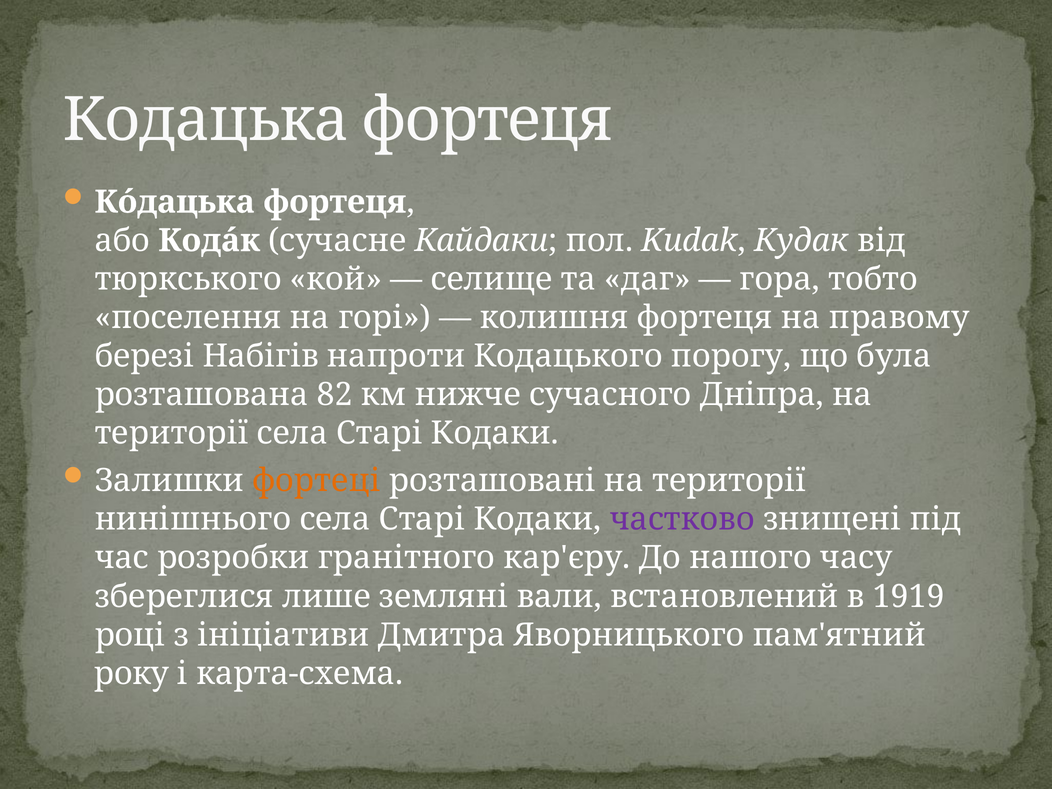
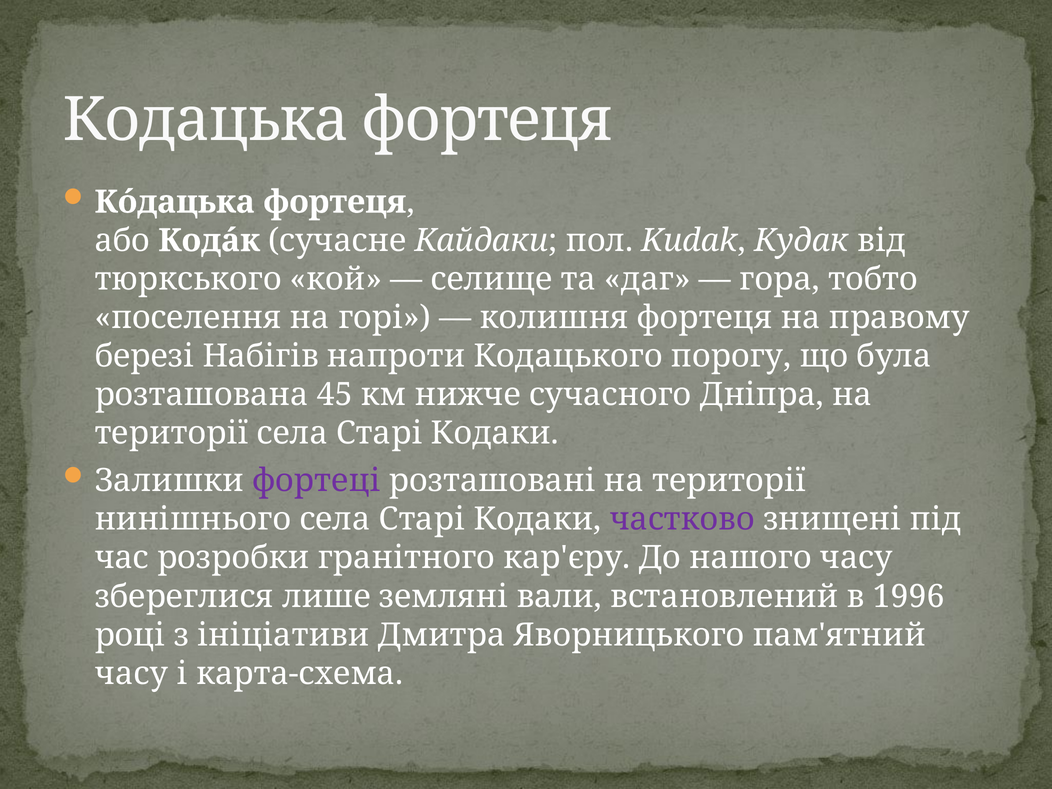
82: 82 -> 45 (335, 395)
фортеці colour: orange -> purple (316, 481)
1919: 1919 -> 1996 (909, 596)
року: року -> часу (131, 674)
